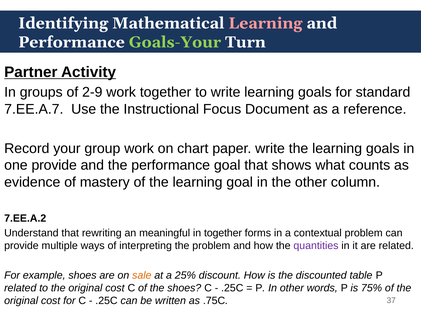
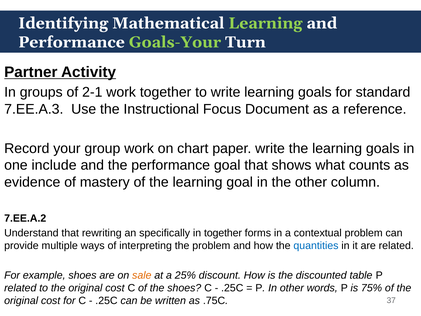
Learning colour: pink -> light green (265, 23)
2-9: 2-9 -> 2-1 (92, 92)
7.EE.A.7: 7.EE.A.7 -> 7.EE.A.3 (34, 109)
one provide: provide -> include (54, 165)
meaningful: meaningful -> specifically (165, 233)
quantities colour: purple -> blue (316, 246)
